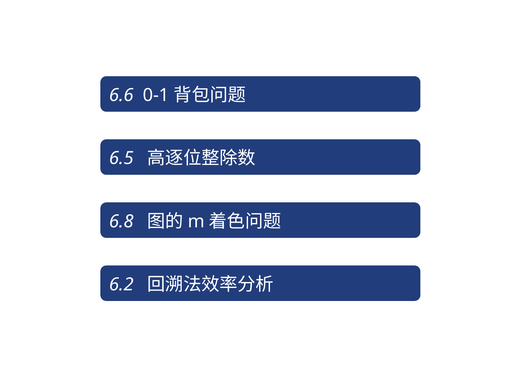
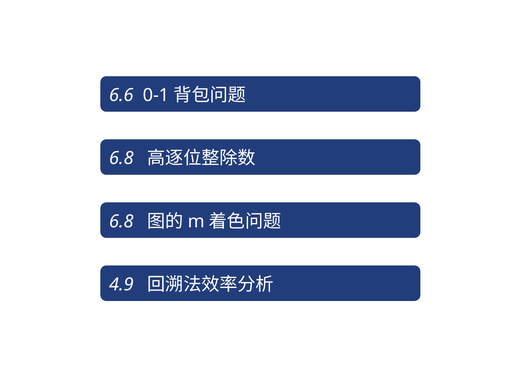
6.5: 6.5 -> 6.8 (121, 159)
6.2: 6.2 -> 4.9 (121, 285)
